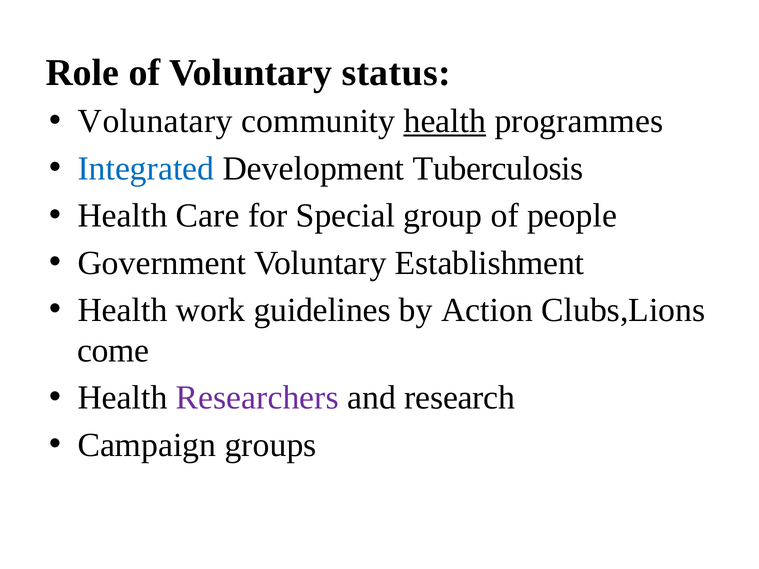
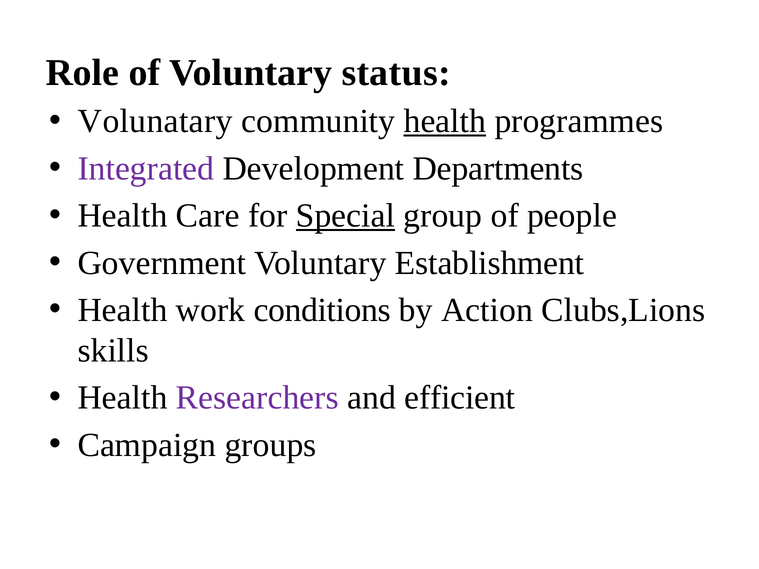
Integrated colour: blue -> purple (146, 169)
Tuberculosis: Tuberculosis -> Departments (498, 169)
Special underline: none -> present (345, 216)
guidelines: guidelines -> conditions (322, 310)
come: come -> skills (113, 351)
research: research -> efficient (460, 398)
